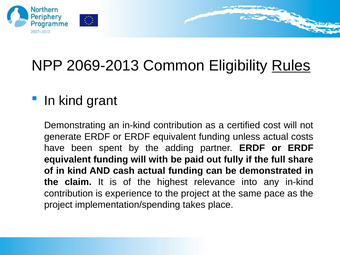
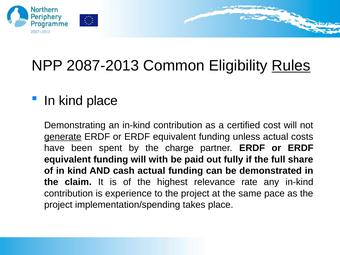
2069-2013: 2069-2013 -> 2087-2013 (103, 66)
kind grant: grant -> place (102, 101)
generate underline: none -> present (63, 137)
adding: adding -> charge (179, 148)
into: into -> rate (249, 182)
